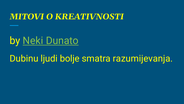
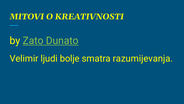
Neki: Neki -> Zato (33, 40)
Dubinu: Dubinu -> Velimir (24, 58)
